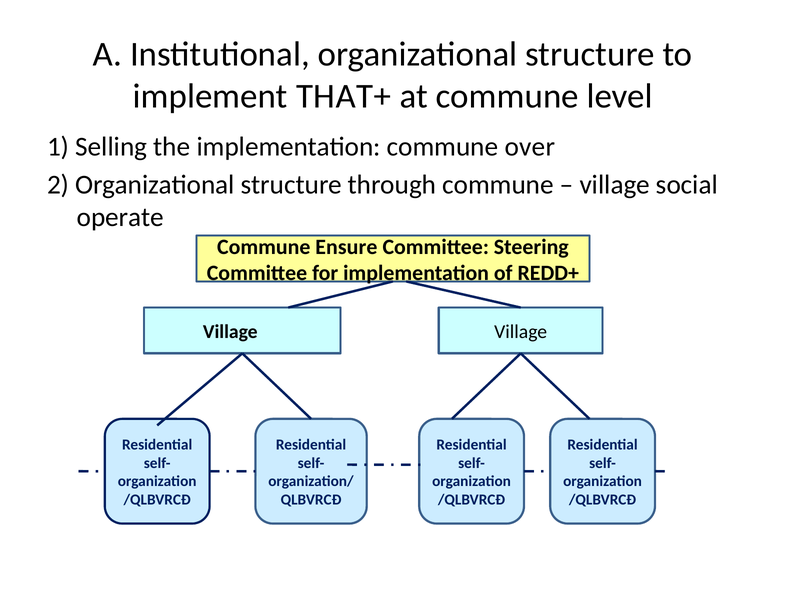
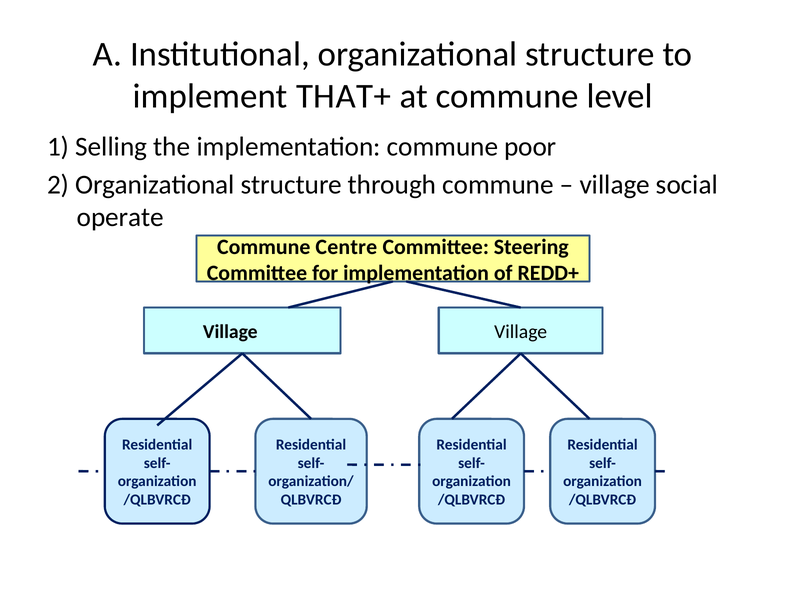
over: over -> poor (530, 147)
Ensure: Ensure -> Centre (346, 247)
